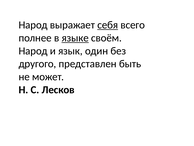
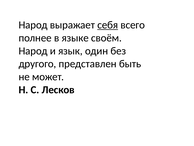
языке underline: present -> none (75, 38)
